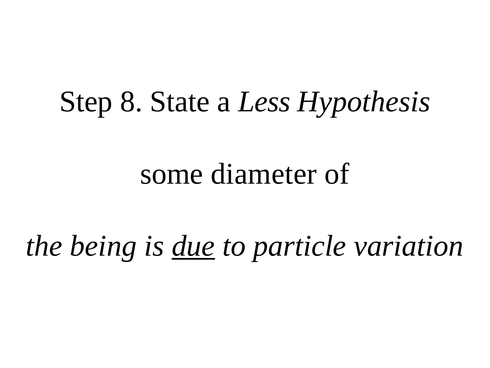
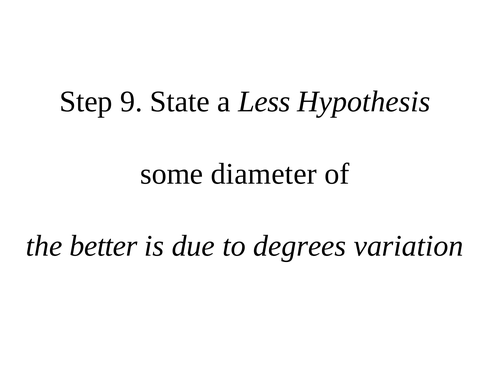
8: 8 -> 9 (131, 102)
being: being -> better (103, 246)
due underline: present -> none (193, 246)
particle: particle -> degrees (300, 246)
